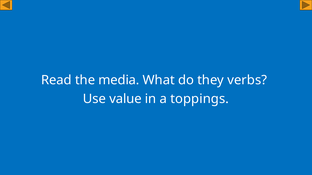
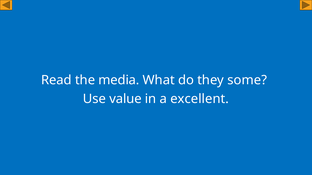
verbs: verbs -> some (247, 80)
toppings: toppings -> excellent (200, 99)
